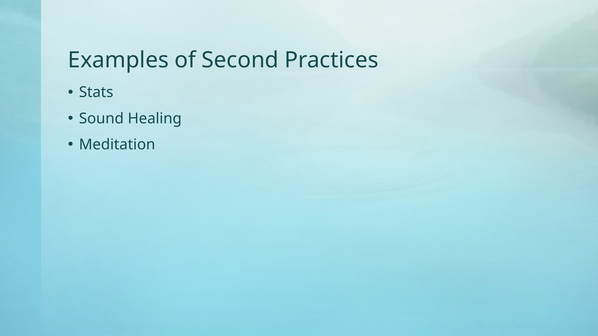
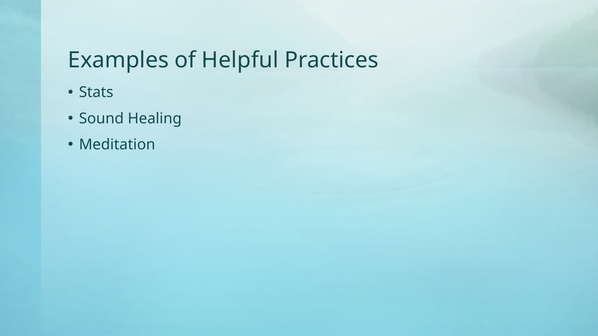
Second: Second -> Helpful (240, 60)
